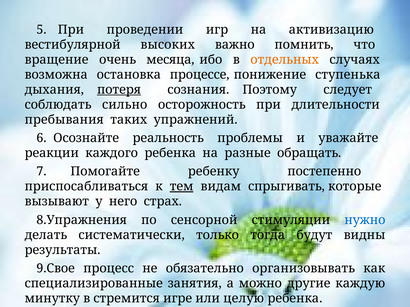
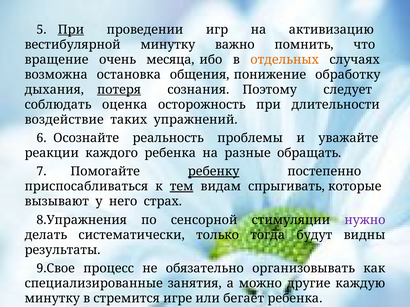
При underline: none -> present (71, 30)
вестибулярной высоких: высоких -> минутку (168, 45)
процессе: процессе -> общения (200, 75)
ступенька: ступенька -> обработку (348, 75)
сильно: сильно -> оценка (125, 105)
пребывания: пребывания -> воздействие (64, 120)
ребенку underline: none -> present (214, 172)
нужно colour: blue -> purple (365, 220)
целую: целую -> бегает (244, 299)
